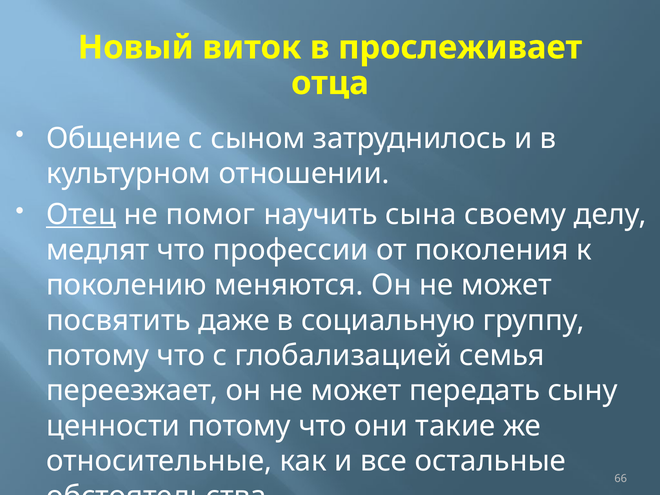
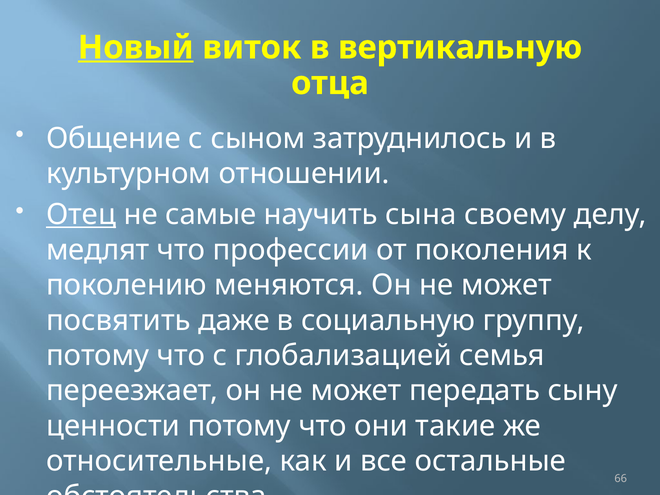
Новый underline: none -> present (136, 48)
прослеживает: прослеживает -> вертикальную (460, 48)
помог: помог -> самые (211, 215)
